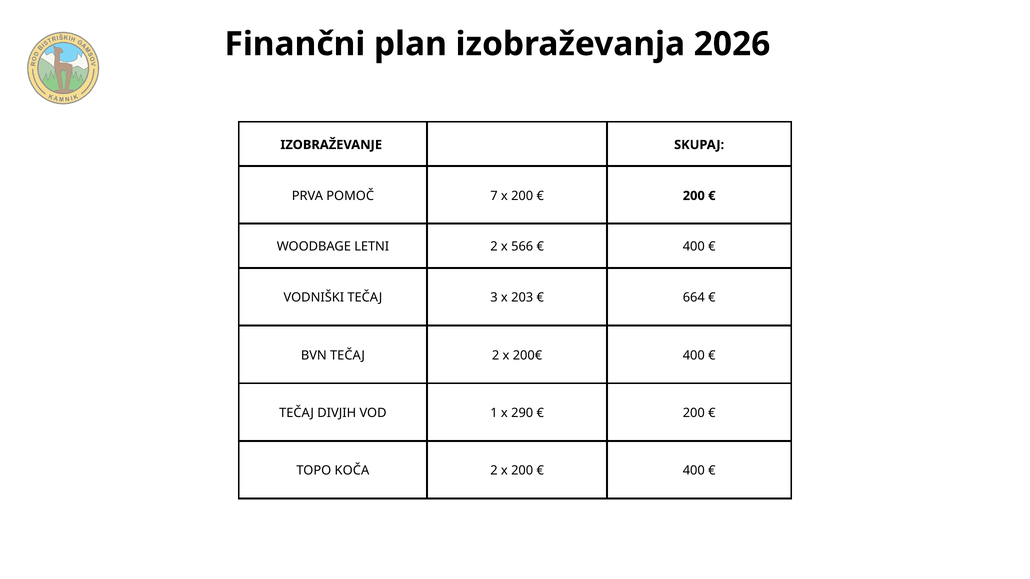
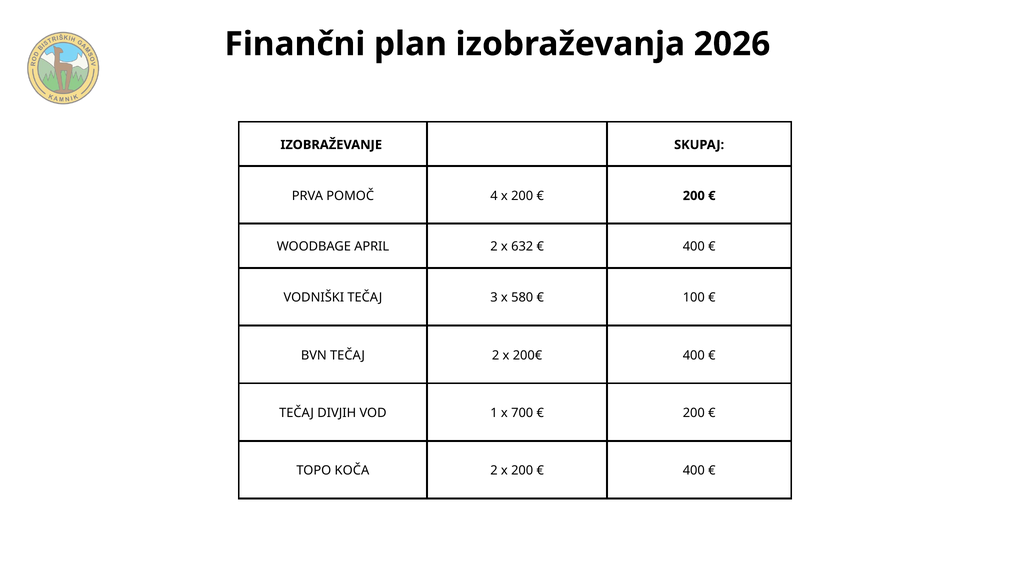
7: 7 -> 4 (494, 196)
LETNI: LETNI -> APRIL (372, 247)
566: 566 -> 632 (522, 247)
203: 203 -> 580 (522, 298)
664: 664 -> 100 (694, 298)
290: 290 -> 700 (522, 413)
